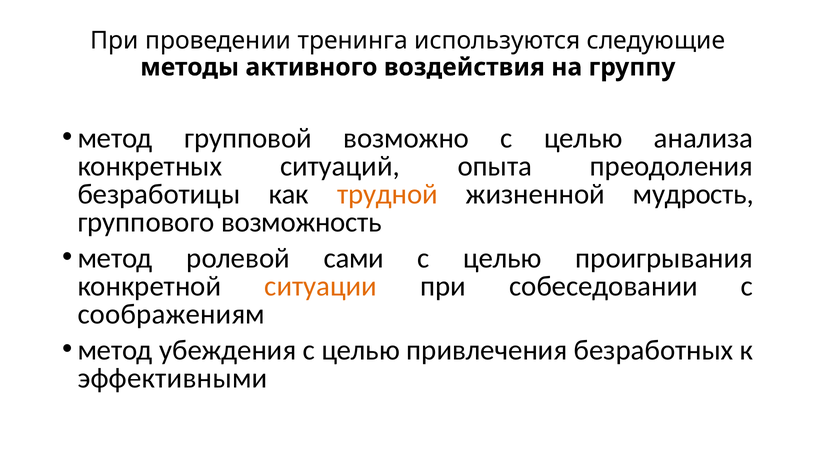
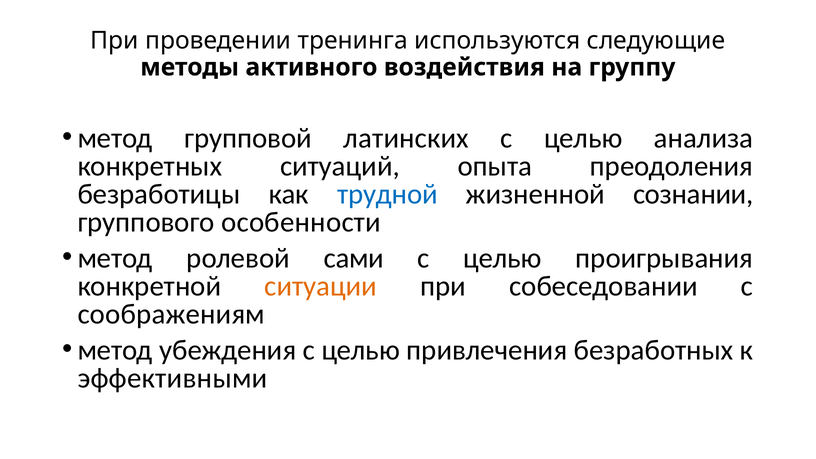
возможно: возможно -> латинских (406, 138)
трудной colour: orange -> blue (387, 194)
мудрость: мудрость -> сознании (693, 194)
возможность: возможность -> особенности (301, 222)
